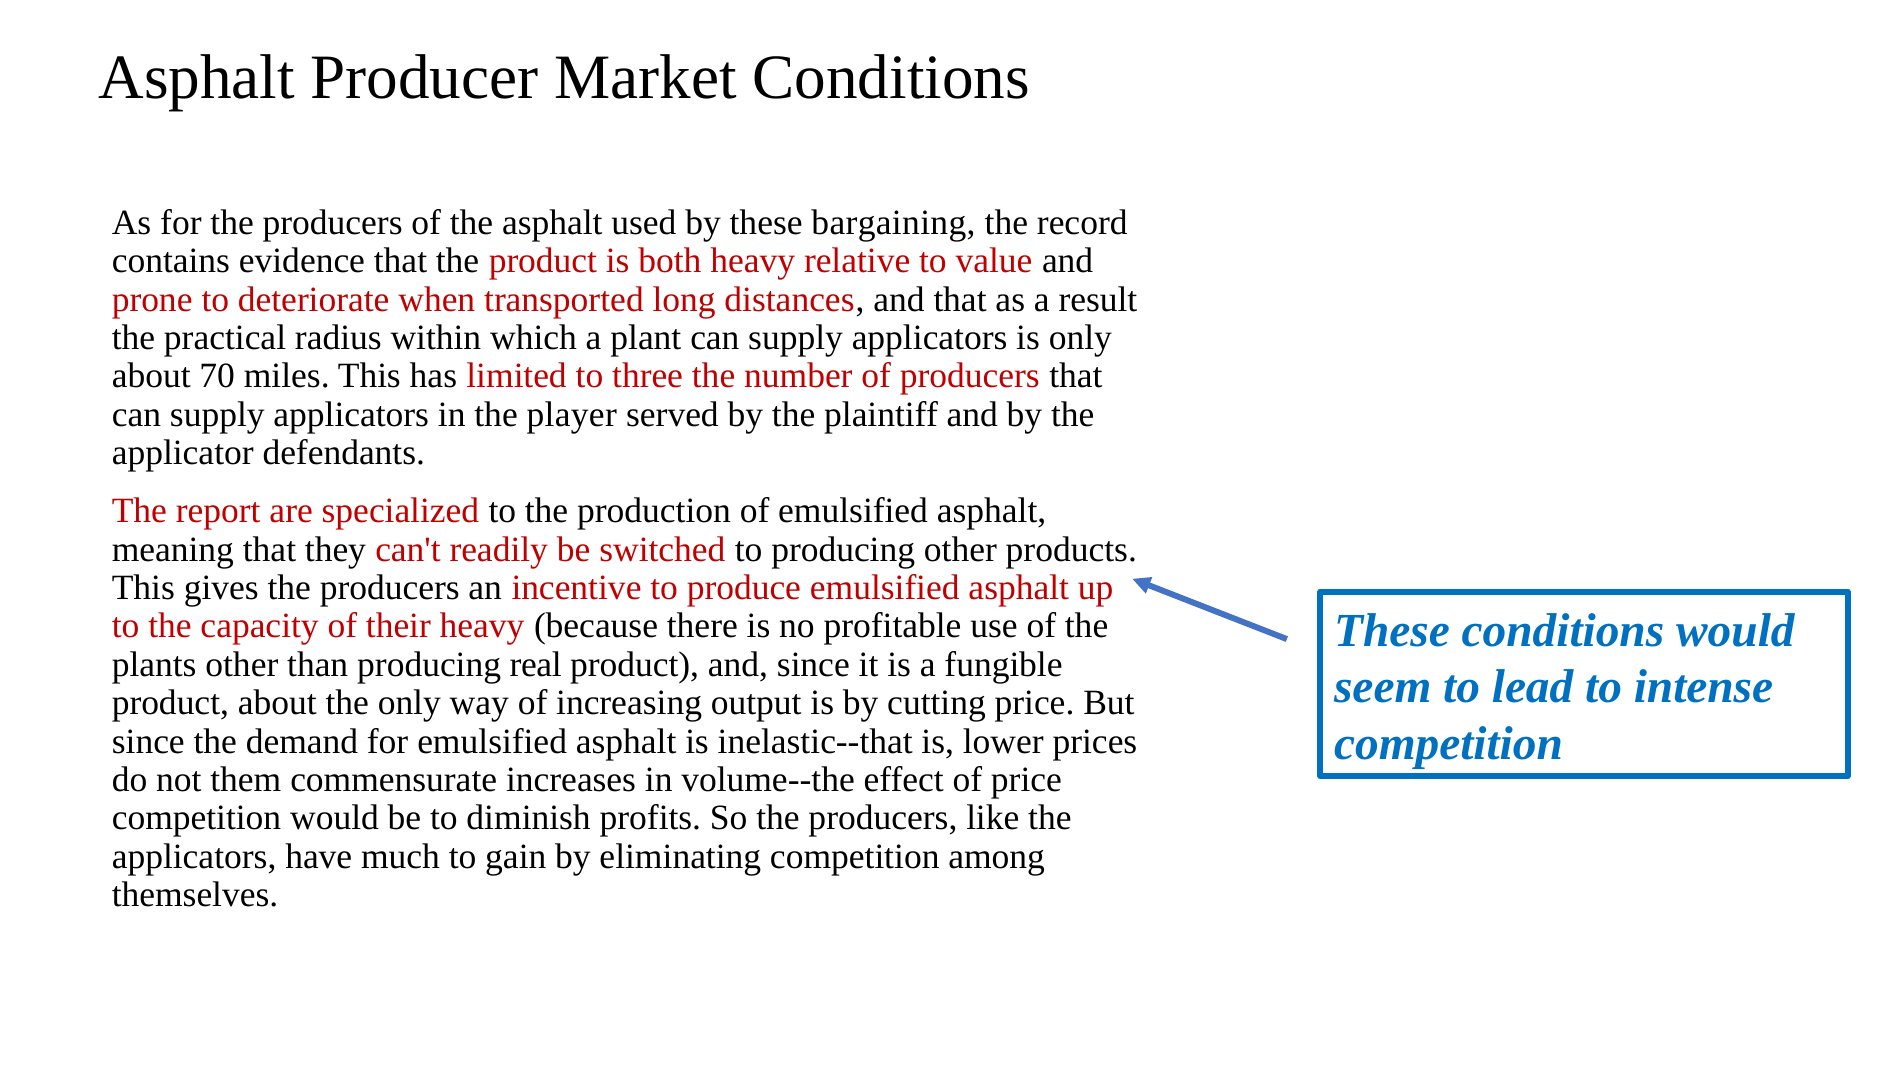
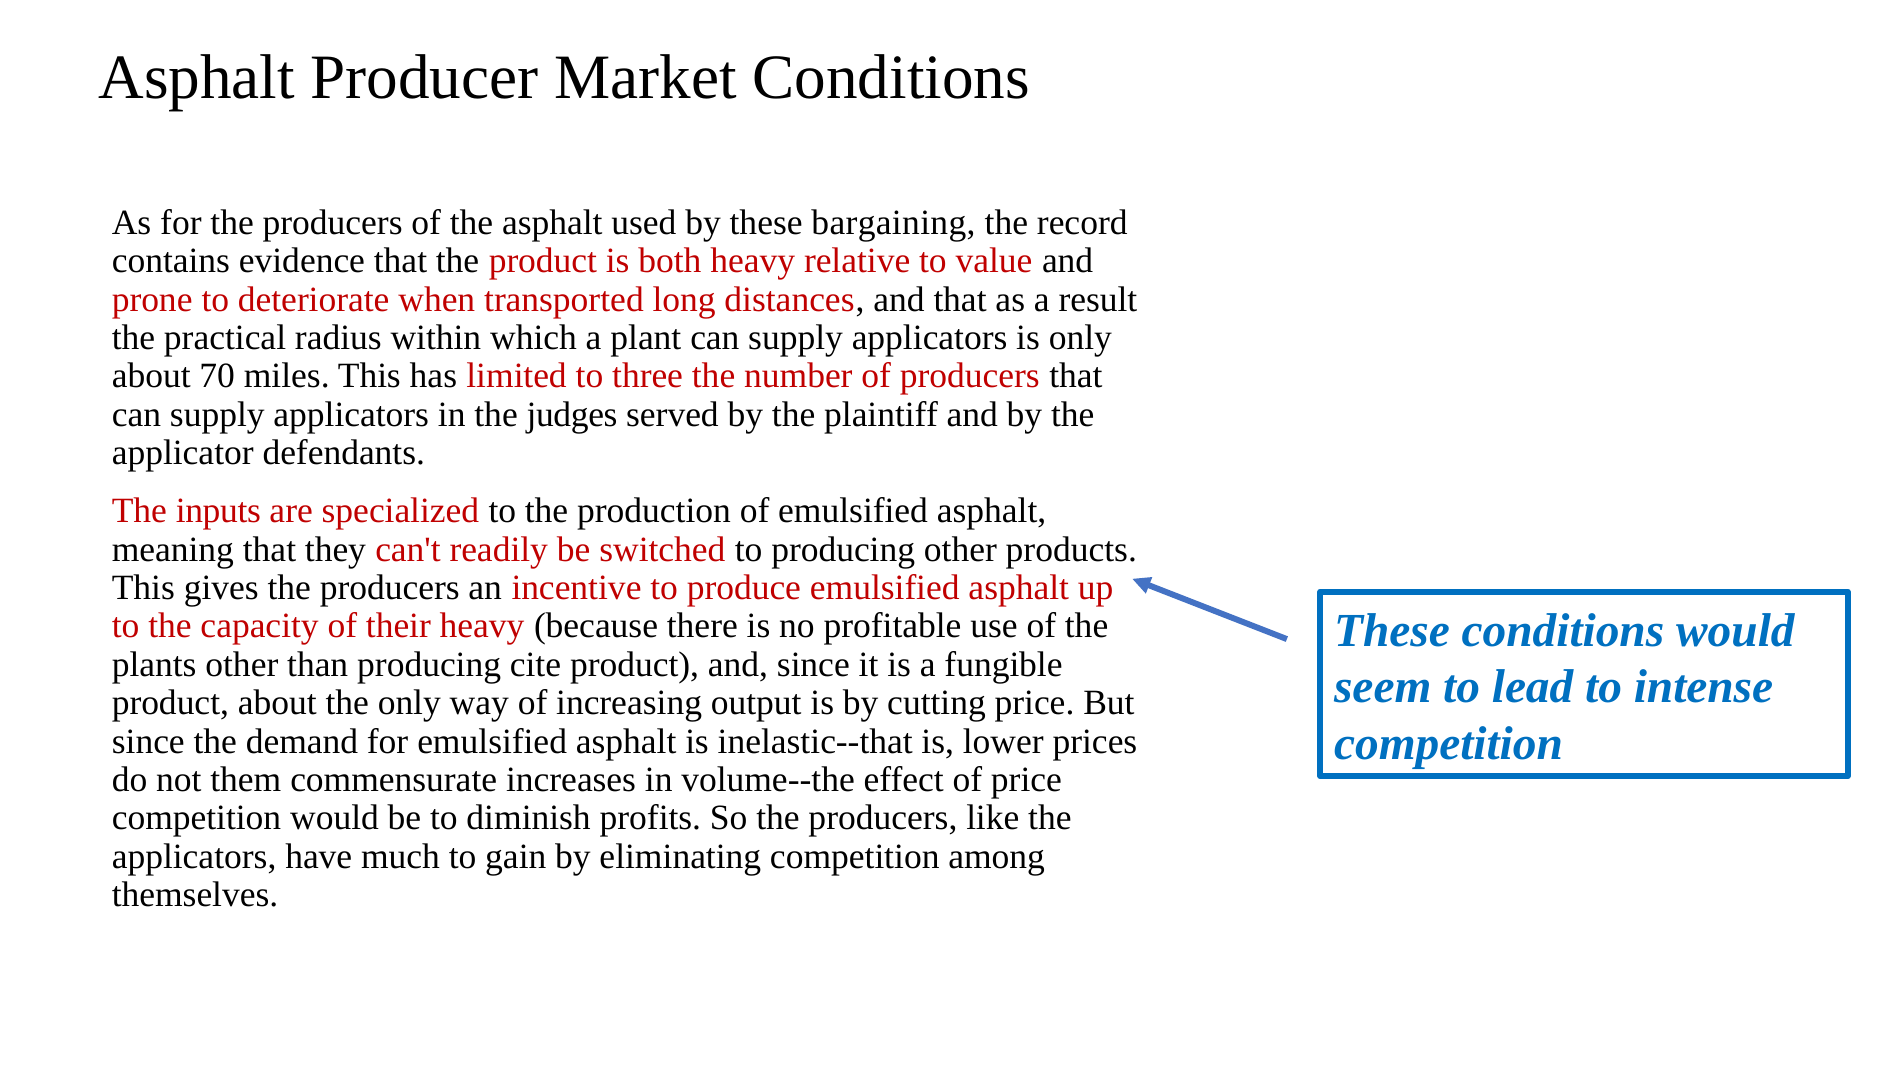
player: player -> judges (572, 415)
report: report -> inputs (218, 511)
real: real -> cite (535, 665)
